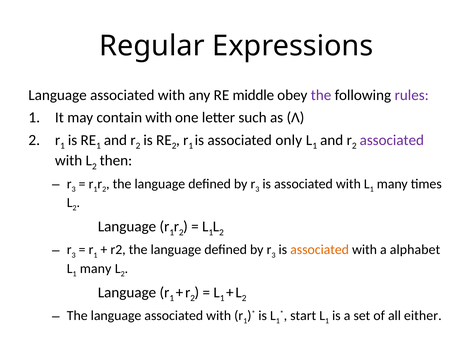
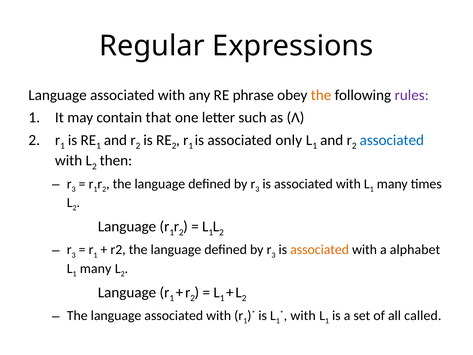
middle: middle -> phrase (253, 95)
the colour: purple -> orange (321, 95)
contain with: with -> that (158, 118)
associated colour: purple -> blue (392, 140)
start: start -> with (303, 315)
either: either -> called (423, 315)
